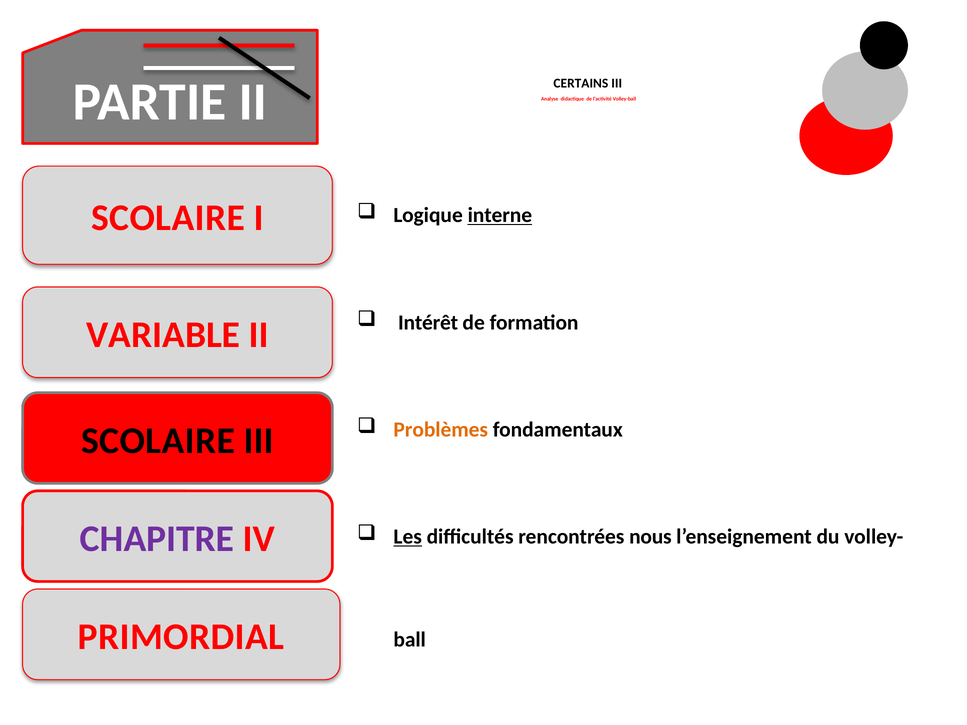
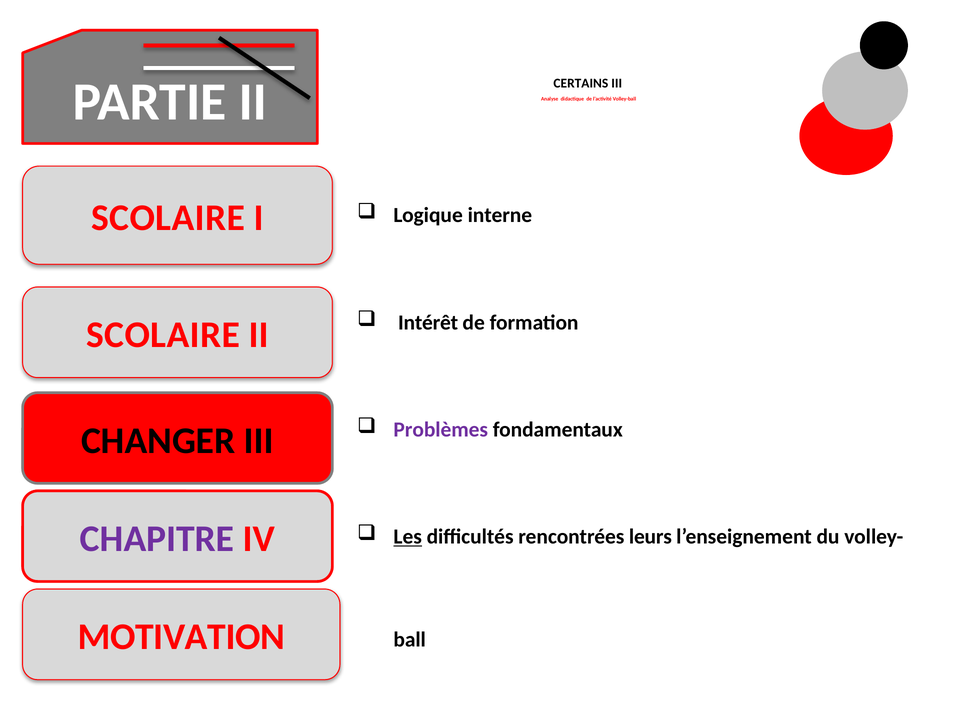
interne underline: present -> none (500, 215)
VARIABLE: VARIABLE -> SCOLAIRE (163, 335)
Problèmes colour: orange -> purple (441, 430)
SCOLAIRE: SCOLAIRE -> CHANGER (158, 441)
nous: nous -> leurs (650, 537)
PRIMORDIAL: PRIMORDIAL -> MOTIVATION (181, 637)
